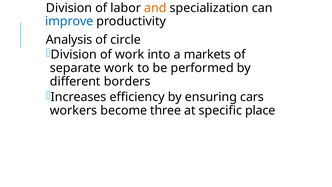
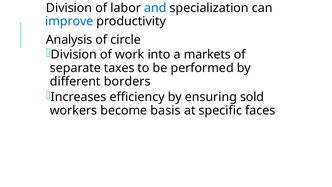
and colour: orange -> blue (155, 8)
separate work: work -> taxes (119, 68)
cars: cars -> sold (252, 97)
three: three -> basis (166, 110)
place: place -> faces (260, 110)
